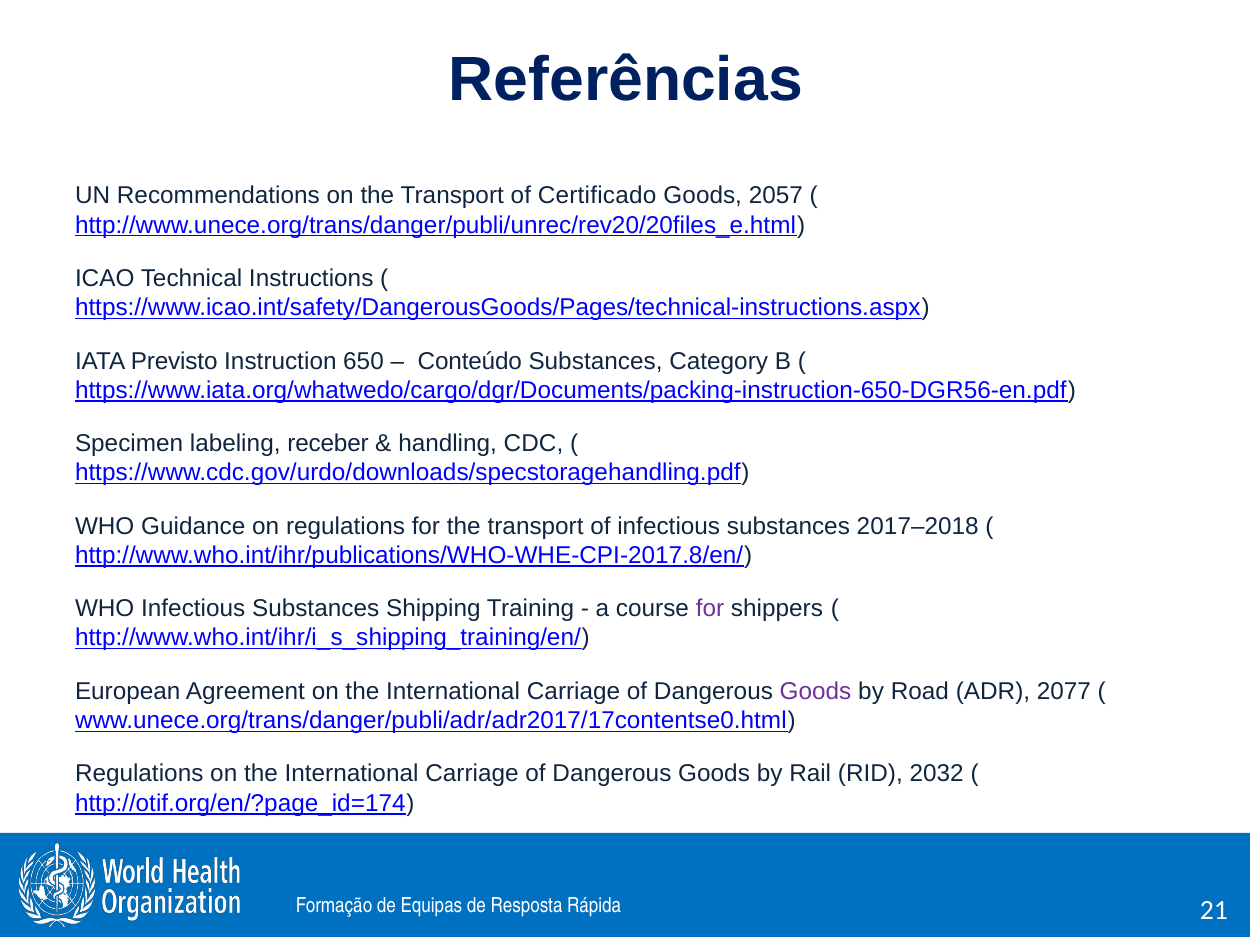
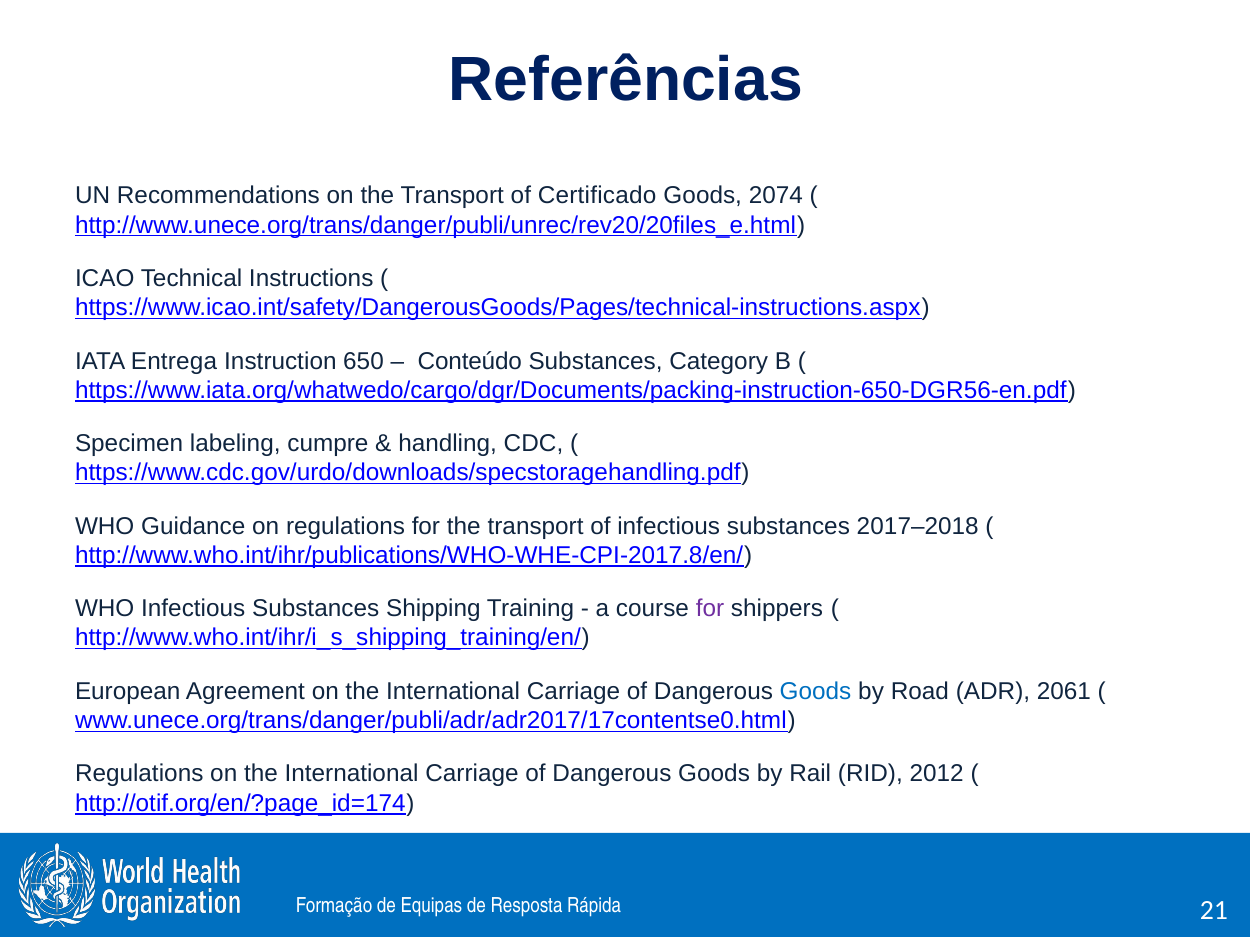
2057: 2057 -> 2074 (776, 196)
Previsto: Previsto -> Entrega (174, 361)
receber: receber -> cumpre (328, 444)
Goods colour: purple -> blue (816, 692)
2077: 2077 -> 2061 (1064, 692)
2032: 2032 -> 2012 (937, 774)
